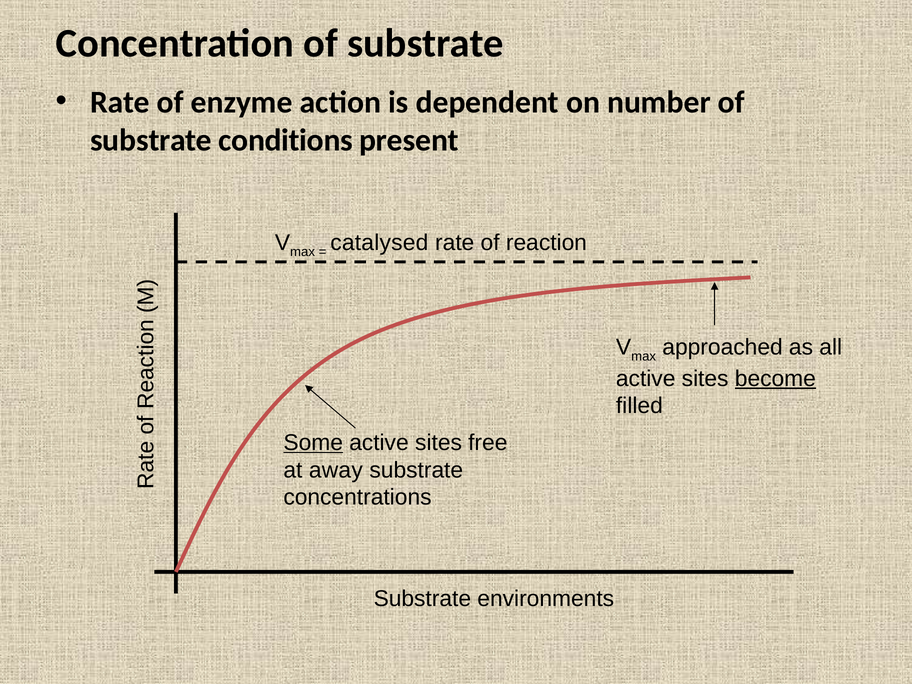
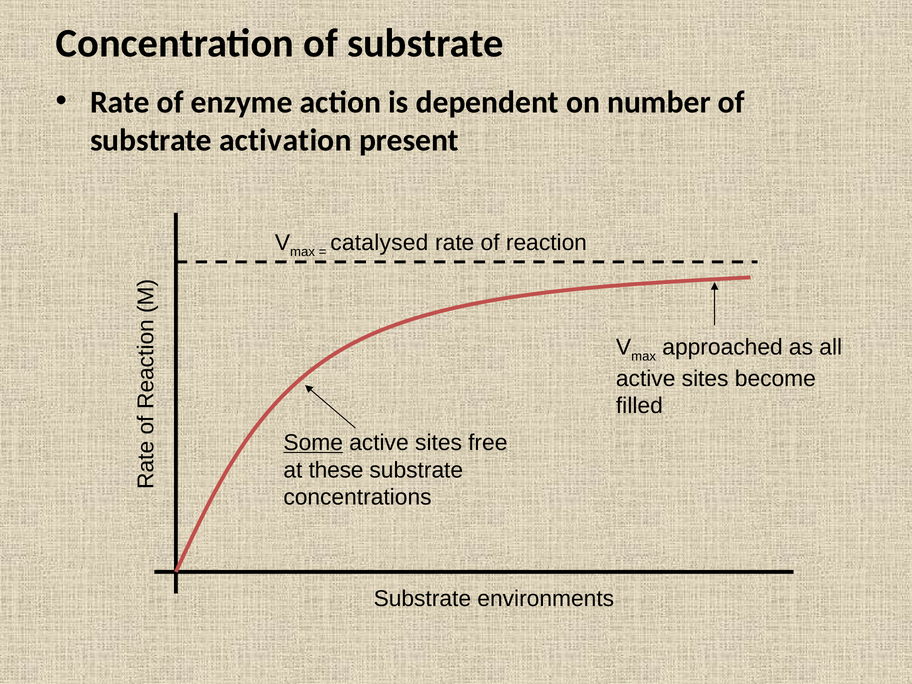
conditions: conditions -> activation (285, 140)
become underline: present -> none (775, 378)
away: away -> these (336, 470)
